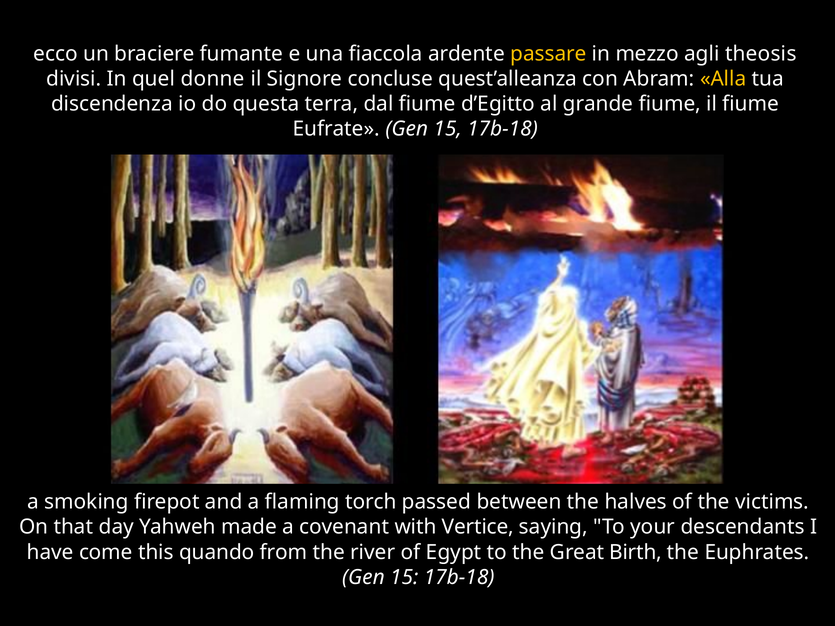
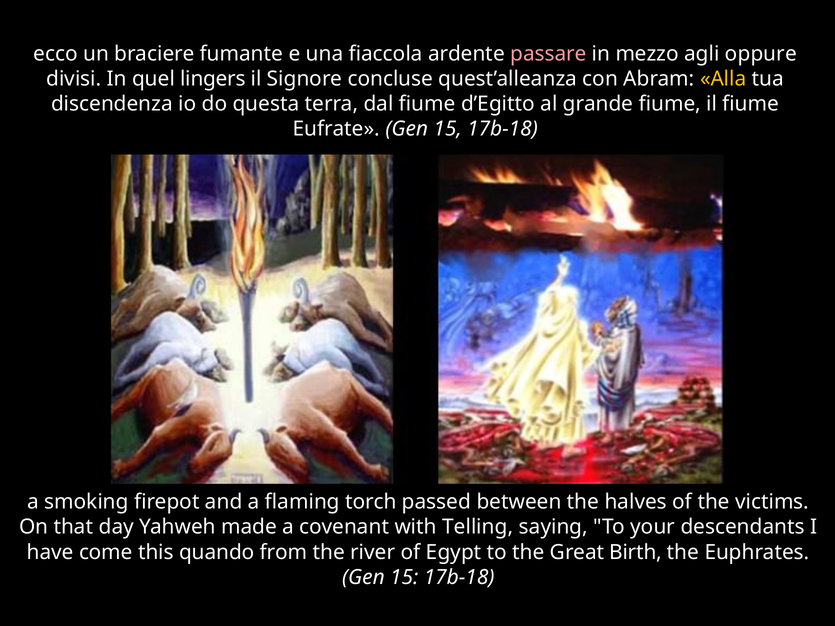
passare colour: yellow -> pink (548, 54)
theosis: theosis -> oppure (761, 54)
donne: donne -> lingers (213, 79)
Vertice: Vertice -> Telling (478, 527)
